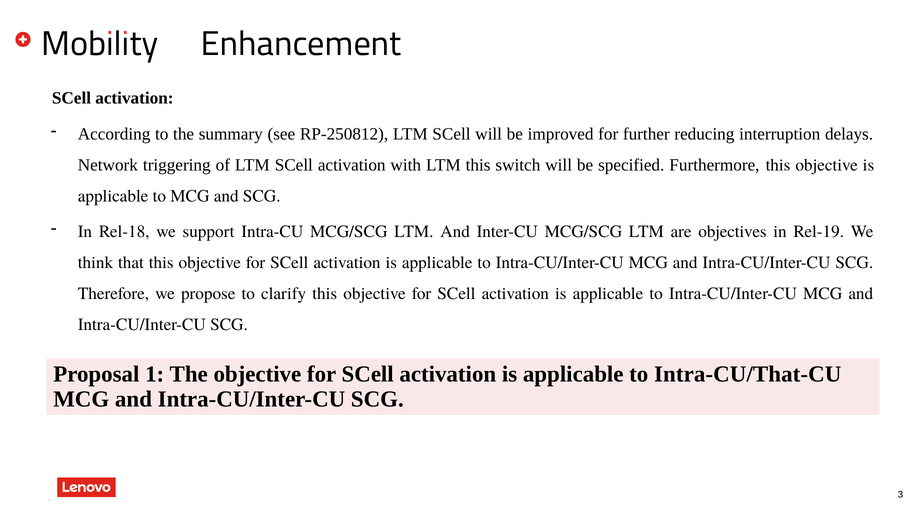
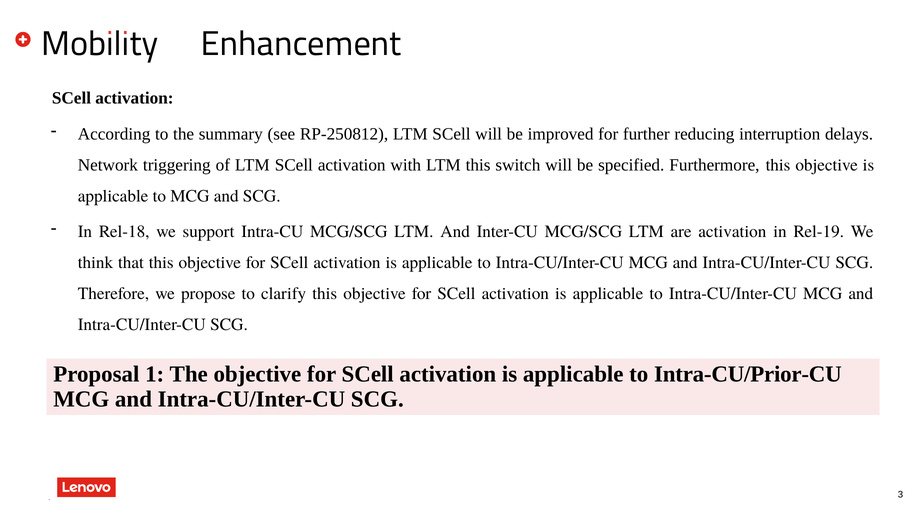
are objectives: objectives -> activation (732, 232)
Intra-CU/That-CU: Intra-CU/That-CU -> Intra-CU/Prior-CU (748, 374)
